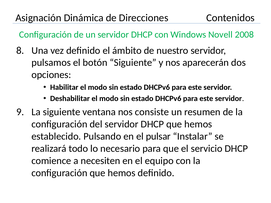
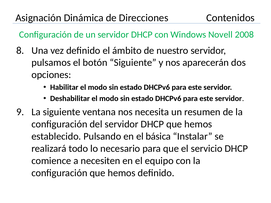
consiste: consiste -> necesita (152, 112)
pulsar: pulsar -> básica (158, 137)
